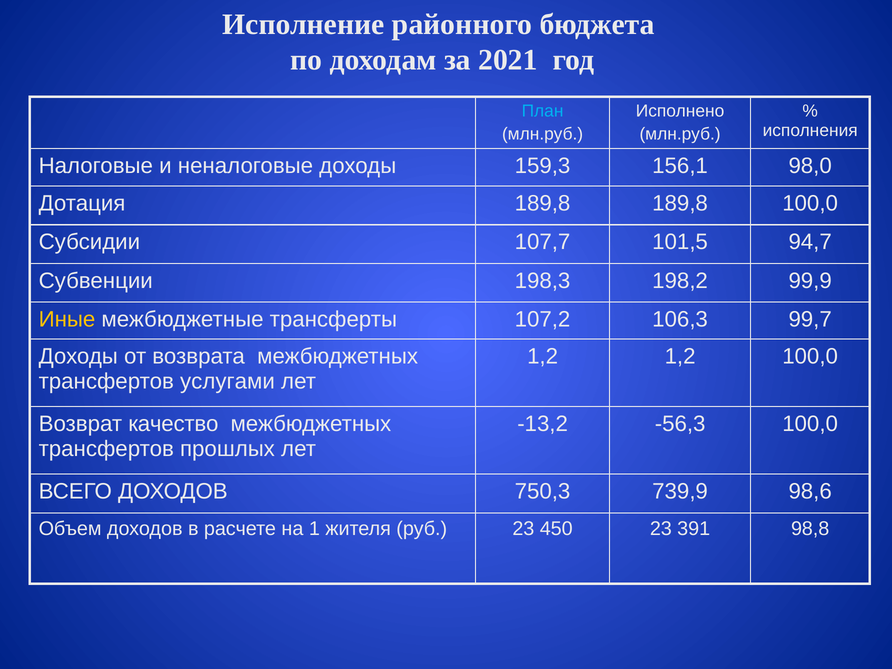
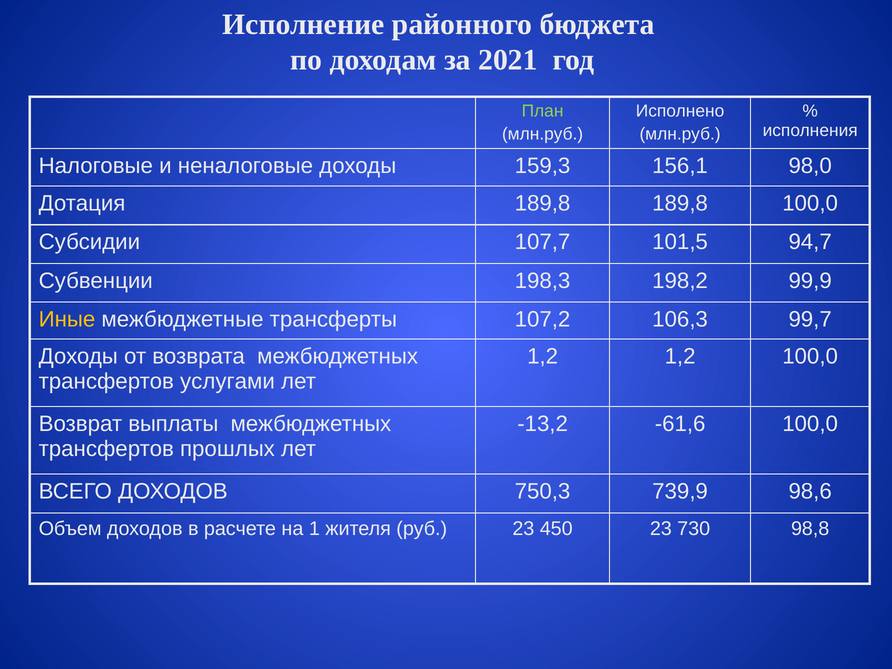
План colour: light blue -> light green (543, 111)
качество: качество -> выплаты (173, 424)
-56,3: -56,3 -> -61,6 (680, 424)
391: 391 -> 730 (694, 529)
